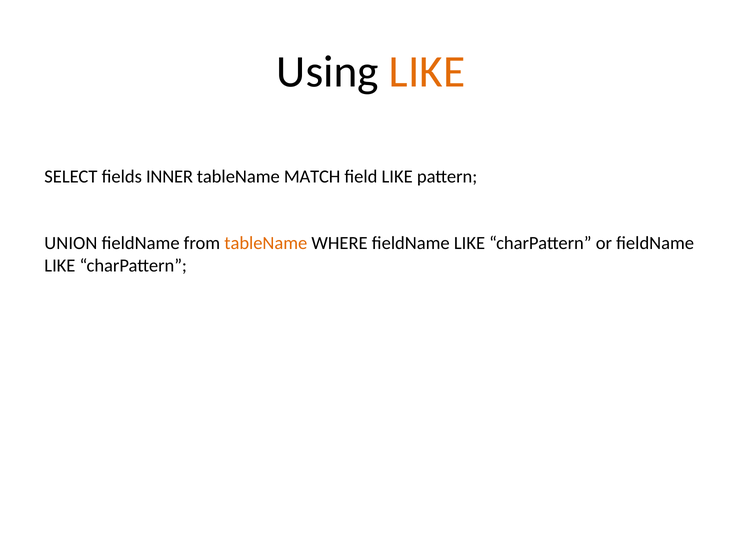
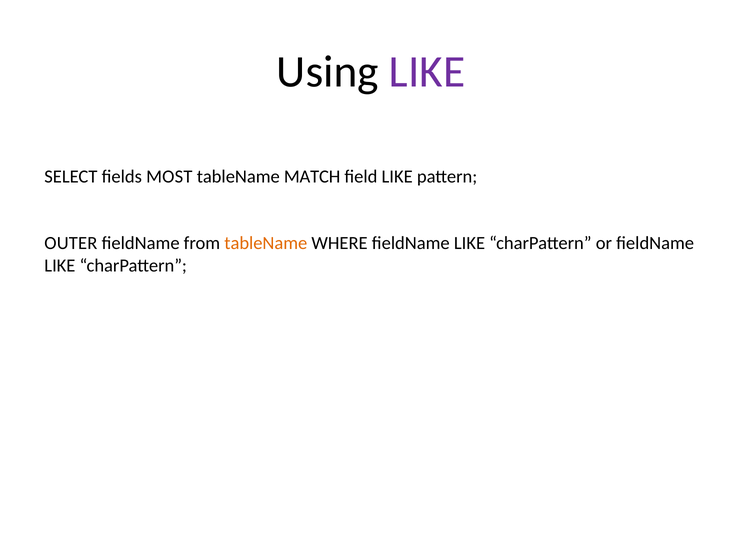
LIKE colour: orange -> purple (427, 72)
INNER: INNER -> MOST (169, 177)
UNION: UNION -> OUTER (71, 244)
